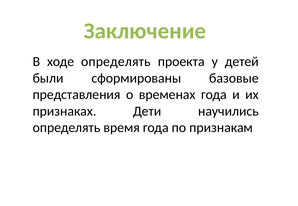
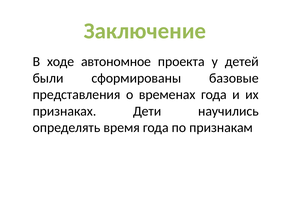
ходе определять: определять -> автономное (116, 62)
